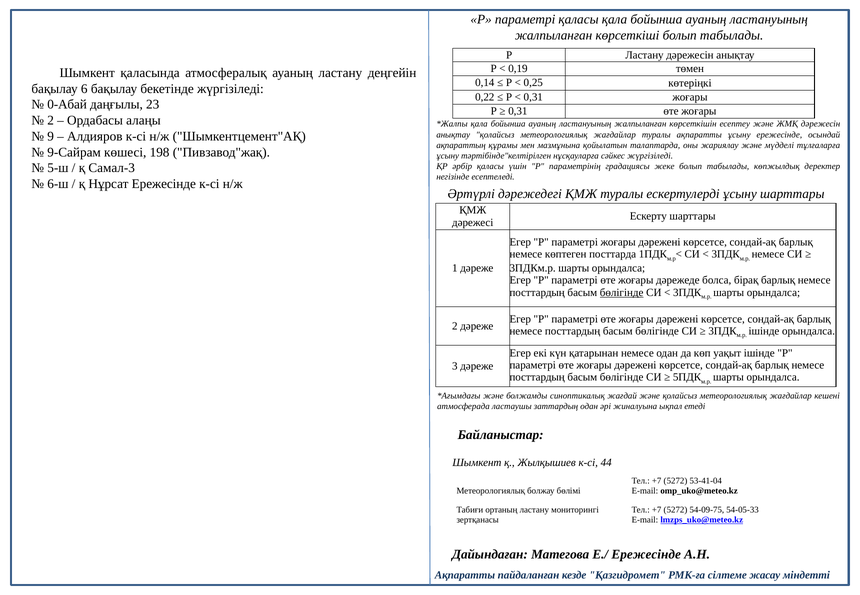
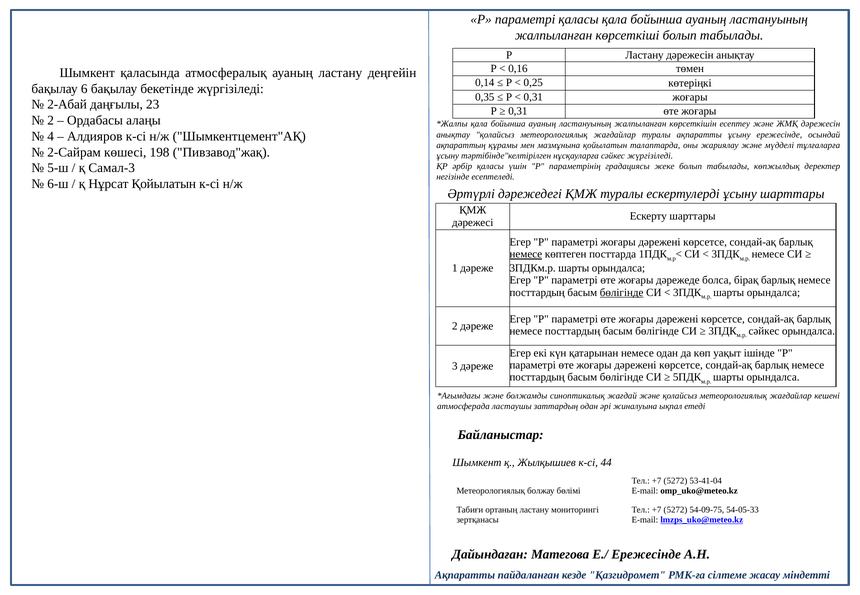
0,19: 0,19 -> 0,16 (518, 69)
0,22: 0,22 -> 0,35 (485, 97)
0-Абай: 0-Абай -> 2-Абай (67, 105)
9: 9 -> 4 (51, 136)
9-Сайрам: 9-Сайрам -> 2-Сайрам (74, 152)
Нұрсат Ережесінде: Ережесінде -> Қойылатын (164, 184)
немесе underline: none -> present (526, 254)
ішінде: ішінде -> сәйкес (764, 331)
